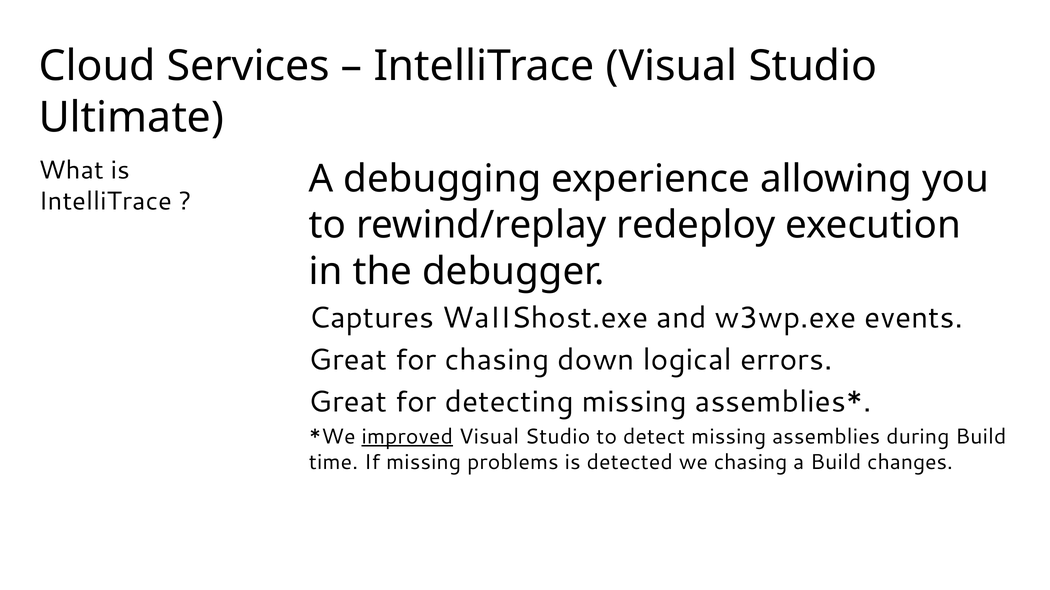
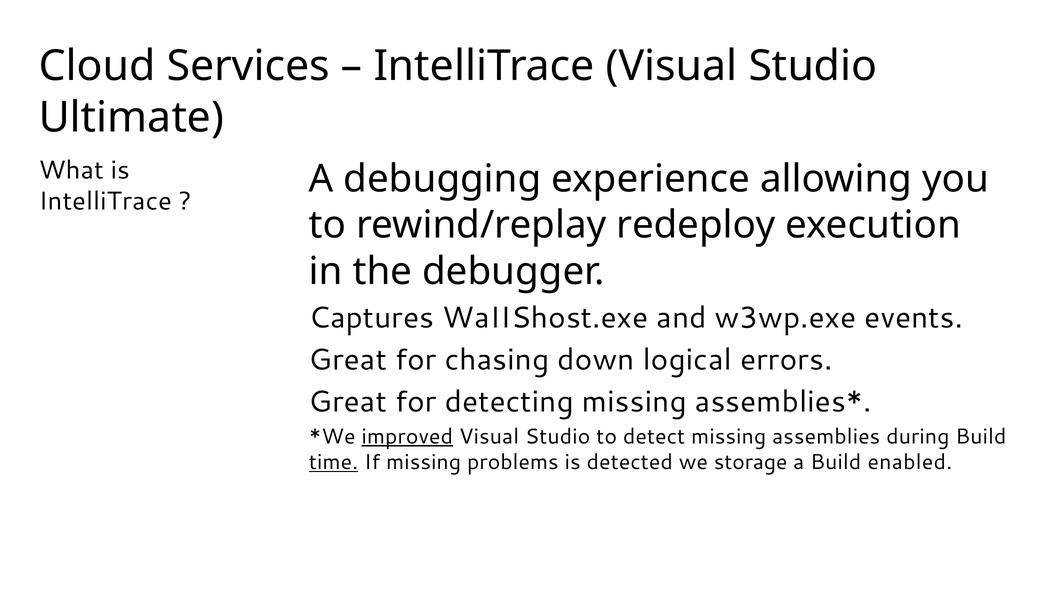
time underline: none -> present (333, 463)
we chasing: chasing -> storage (751, 463)
changes: changes -> enabled (910, 463)
